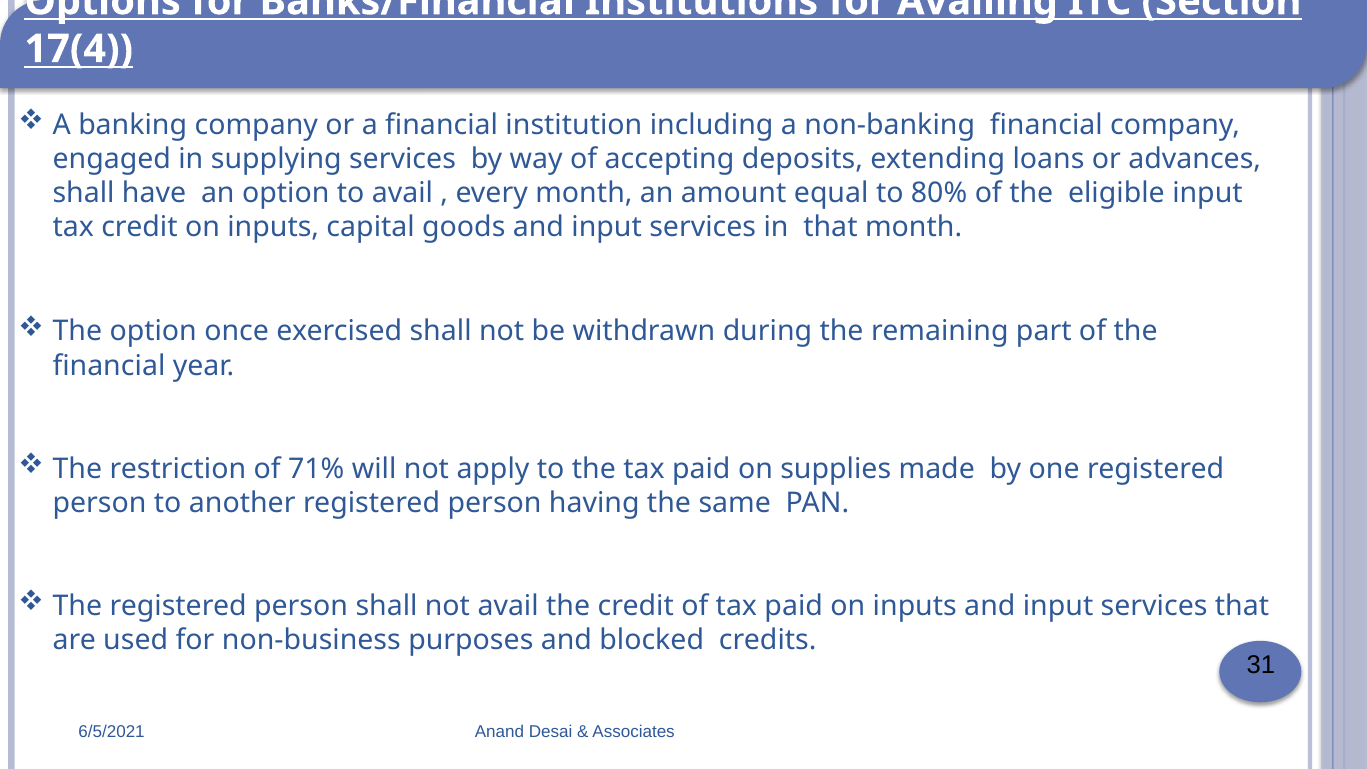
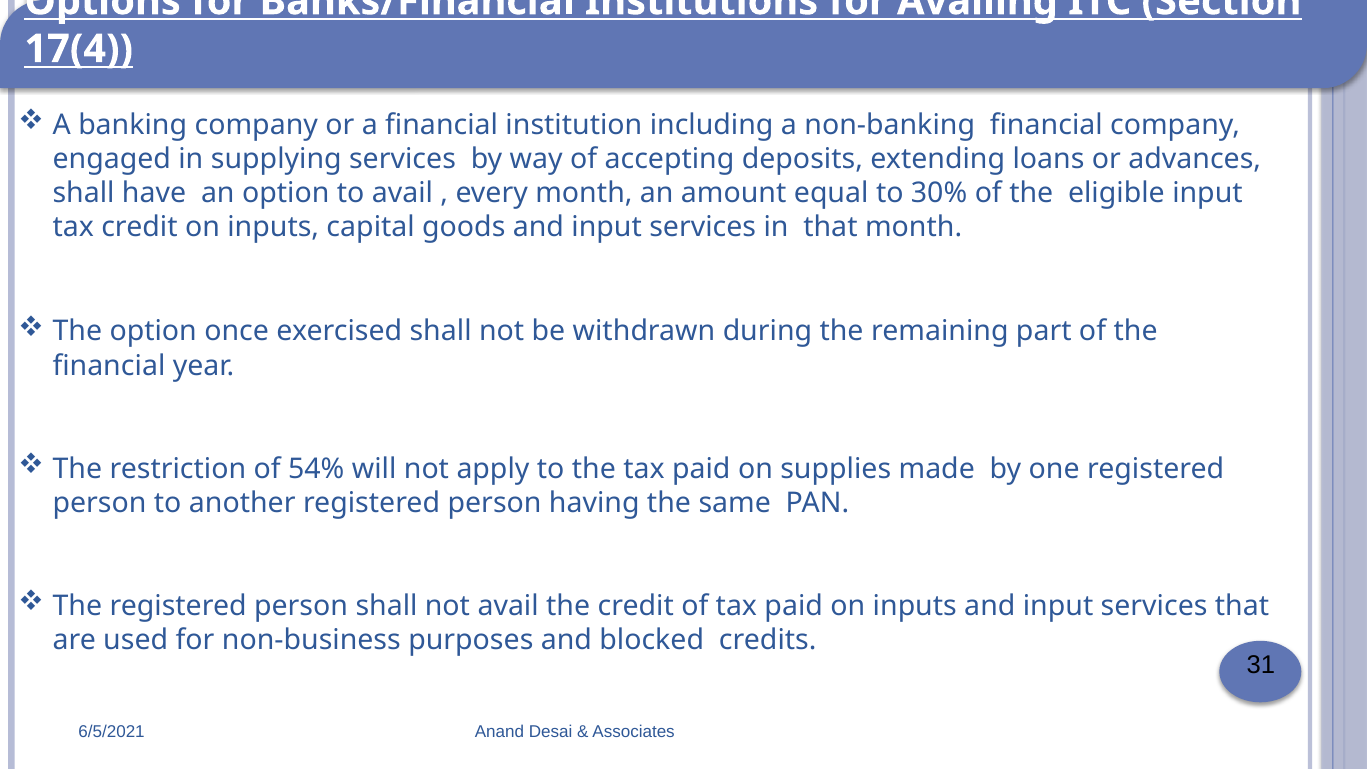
80%: 80% -> 30% (939, 193)
71%: 71% -> 54% (316, 469)
